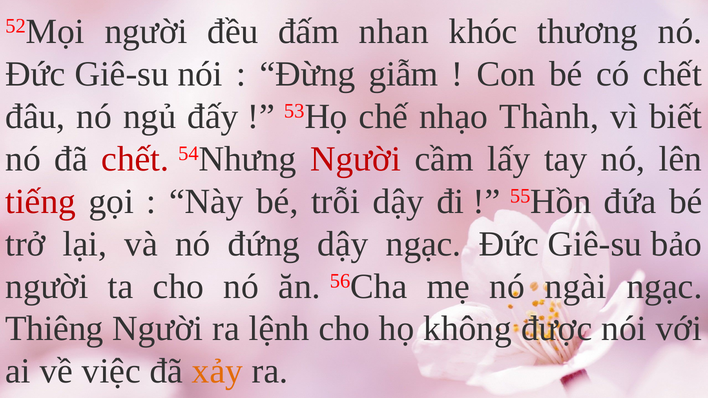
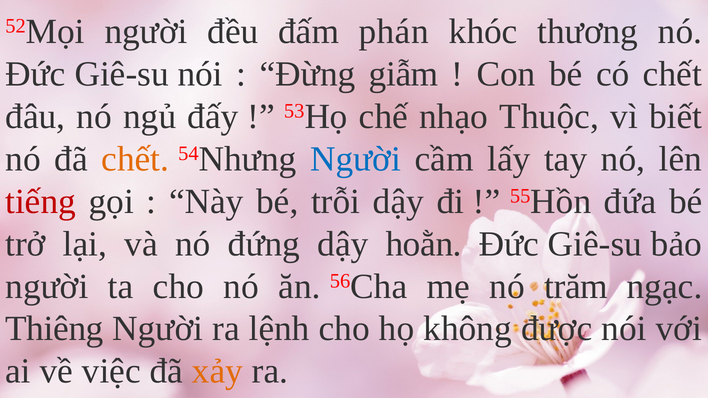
nhan: nhan -> phán (394, 32)
Thành: Thành -> Thuộc (549, 117)
chết colour: red -> orange (135, 159)
Người colour: red -> blue (356, 159)
dậy ngạc: ngạc -> hoằn (424, 244)
ngài: ngài -> trăm (576, 287)
